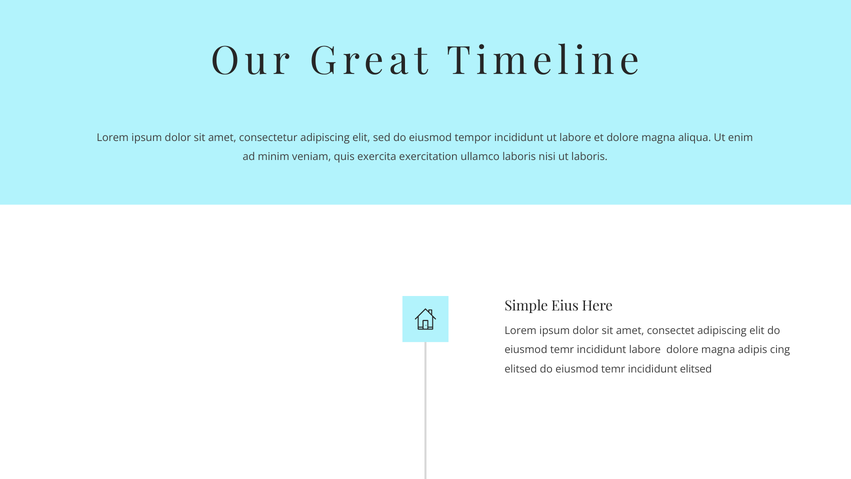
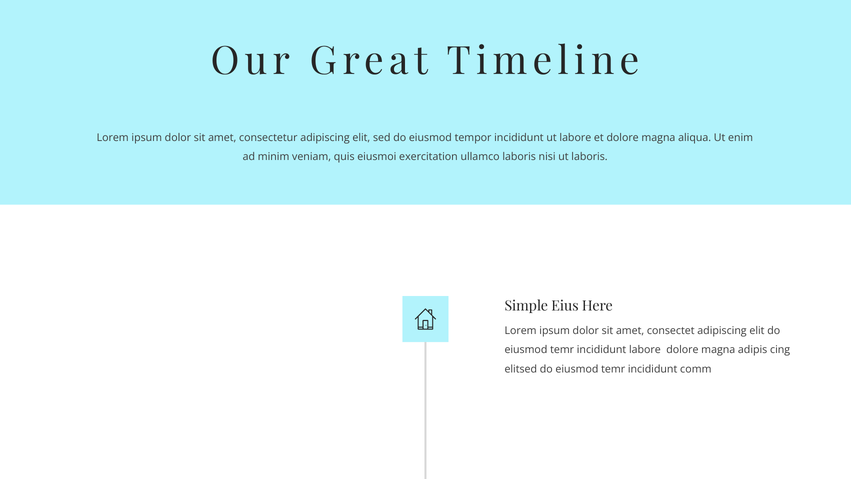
exercita: exercita -> eiusmoi (377, 157)
incididunt elitsed: elitsed -> comm (696, 369)
